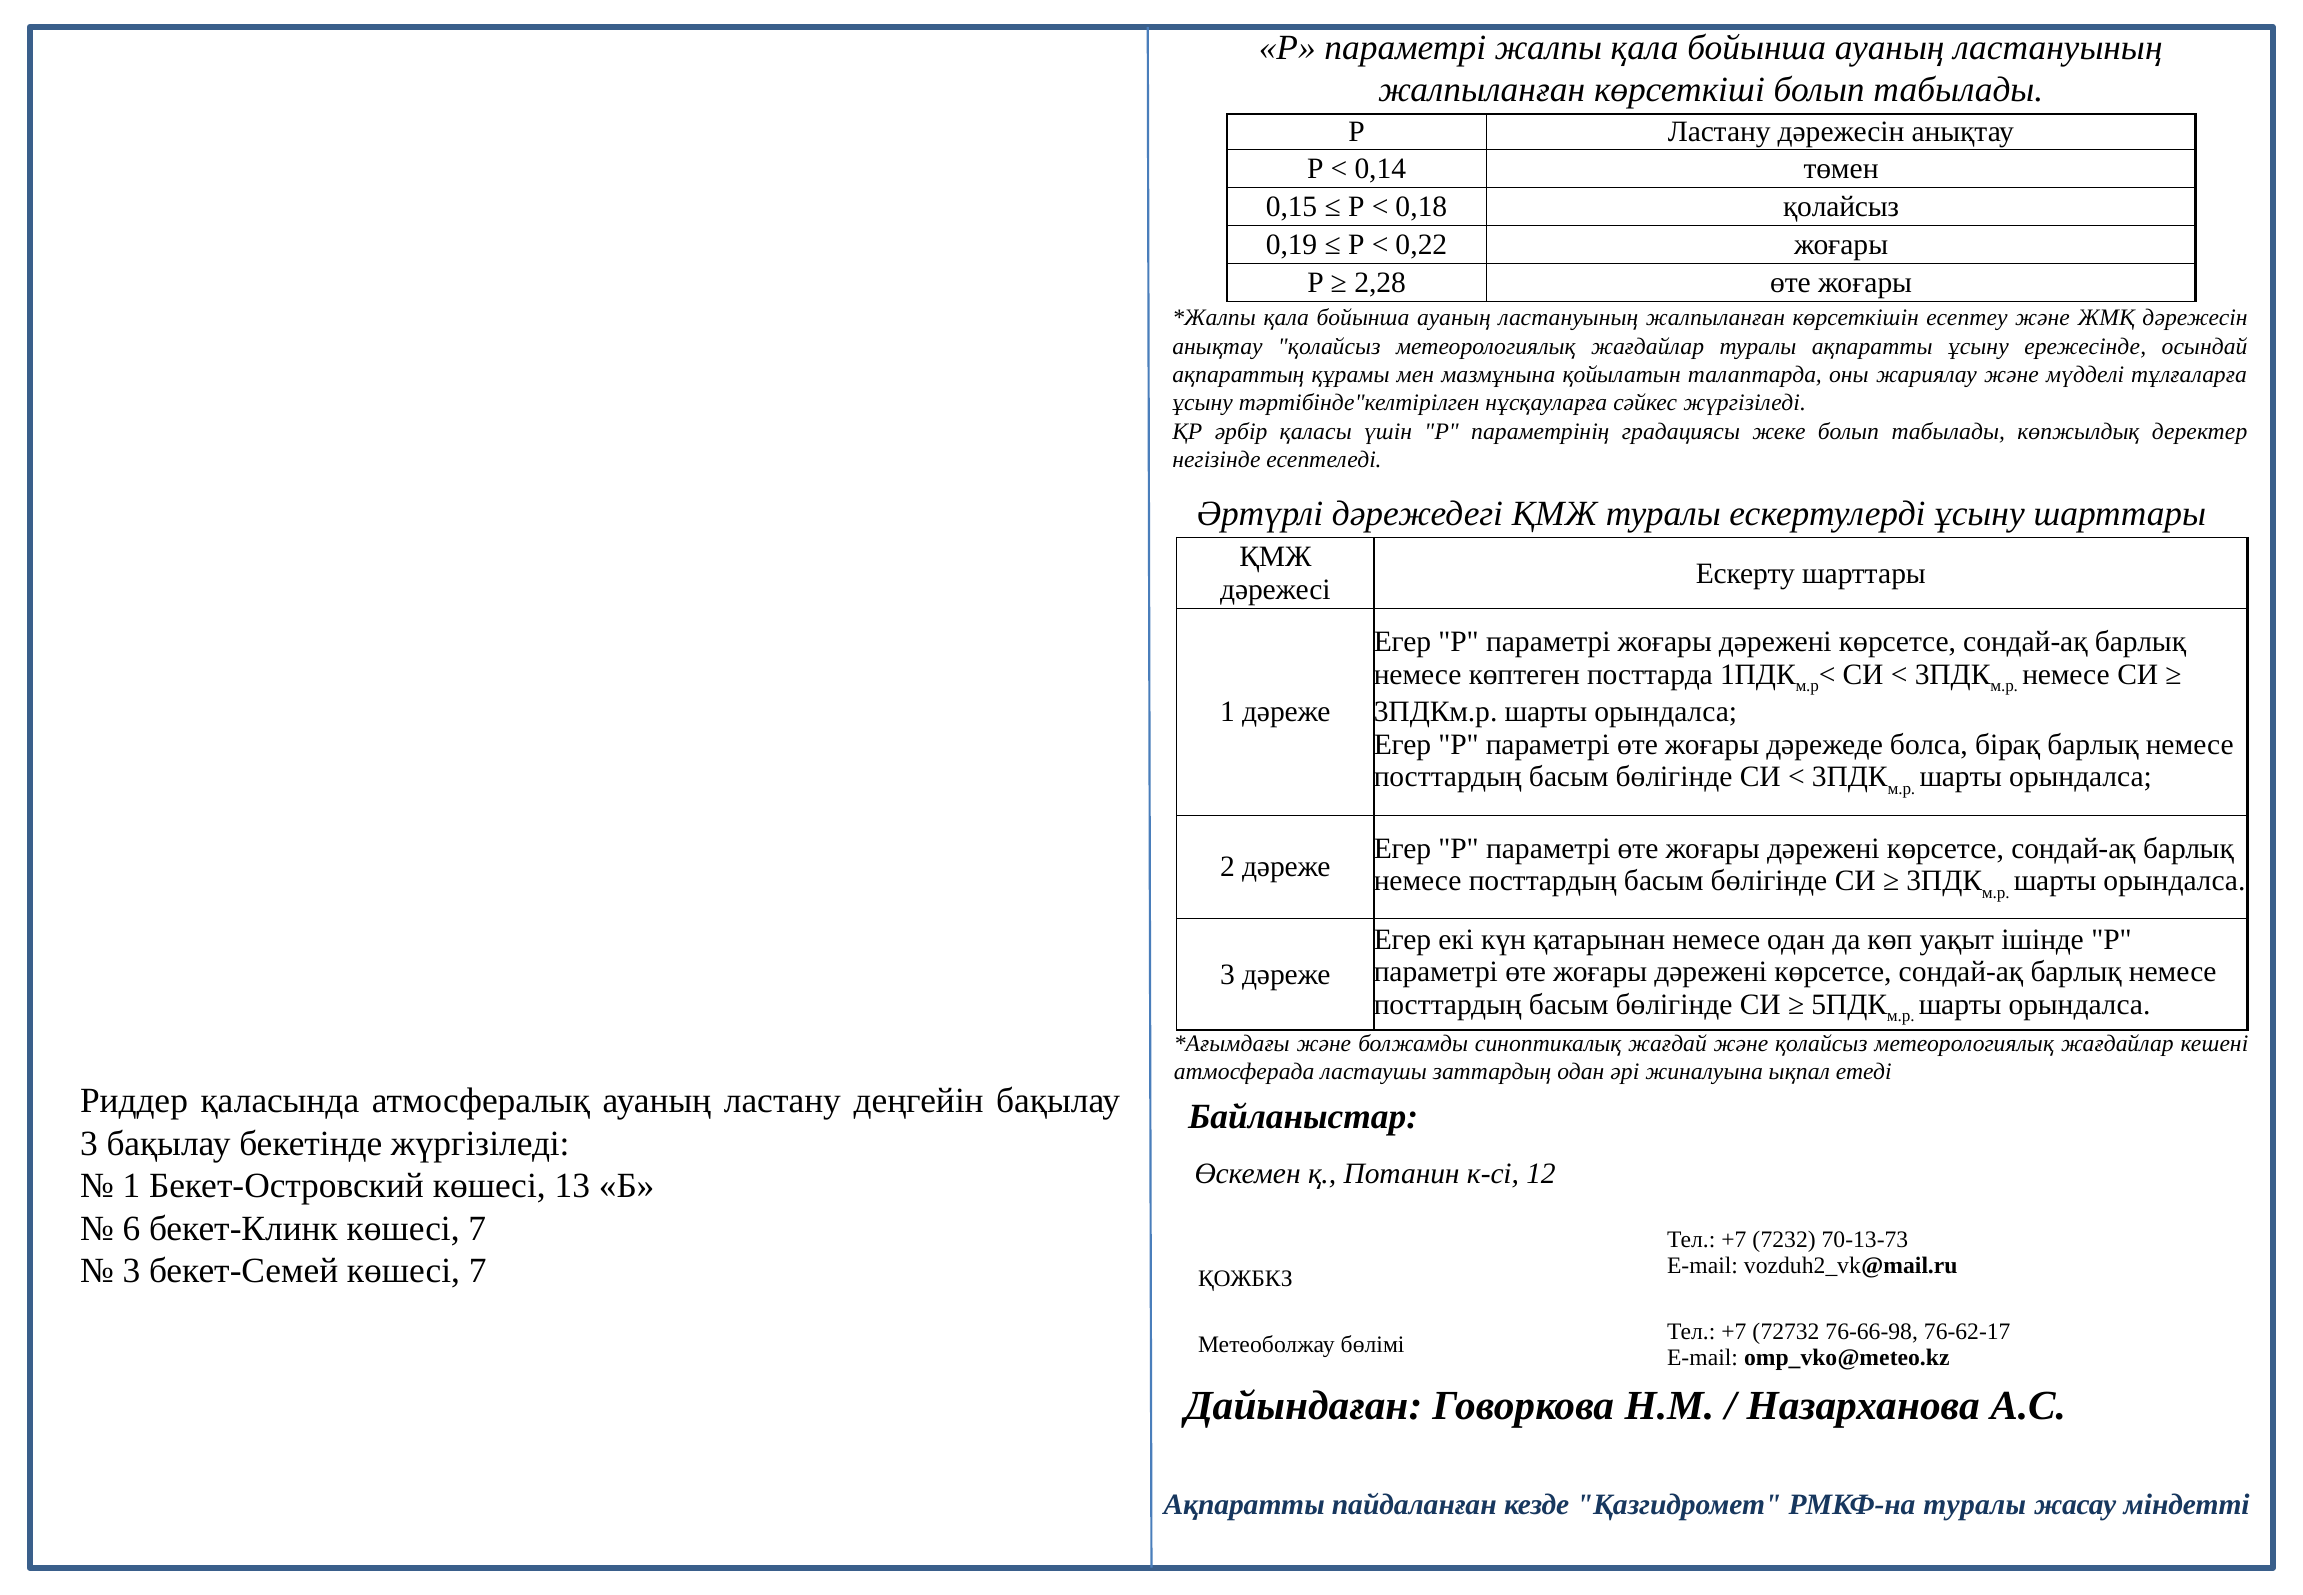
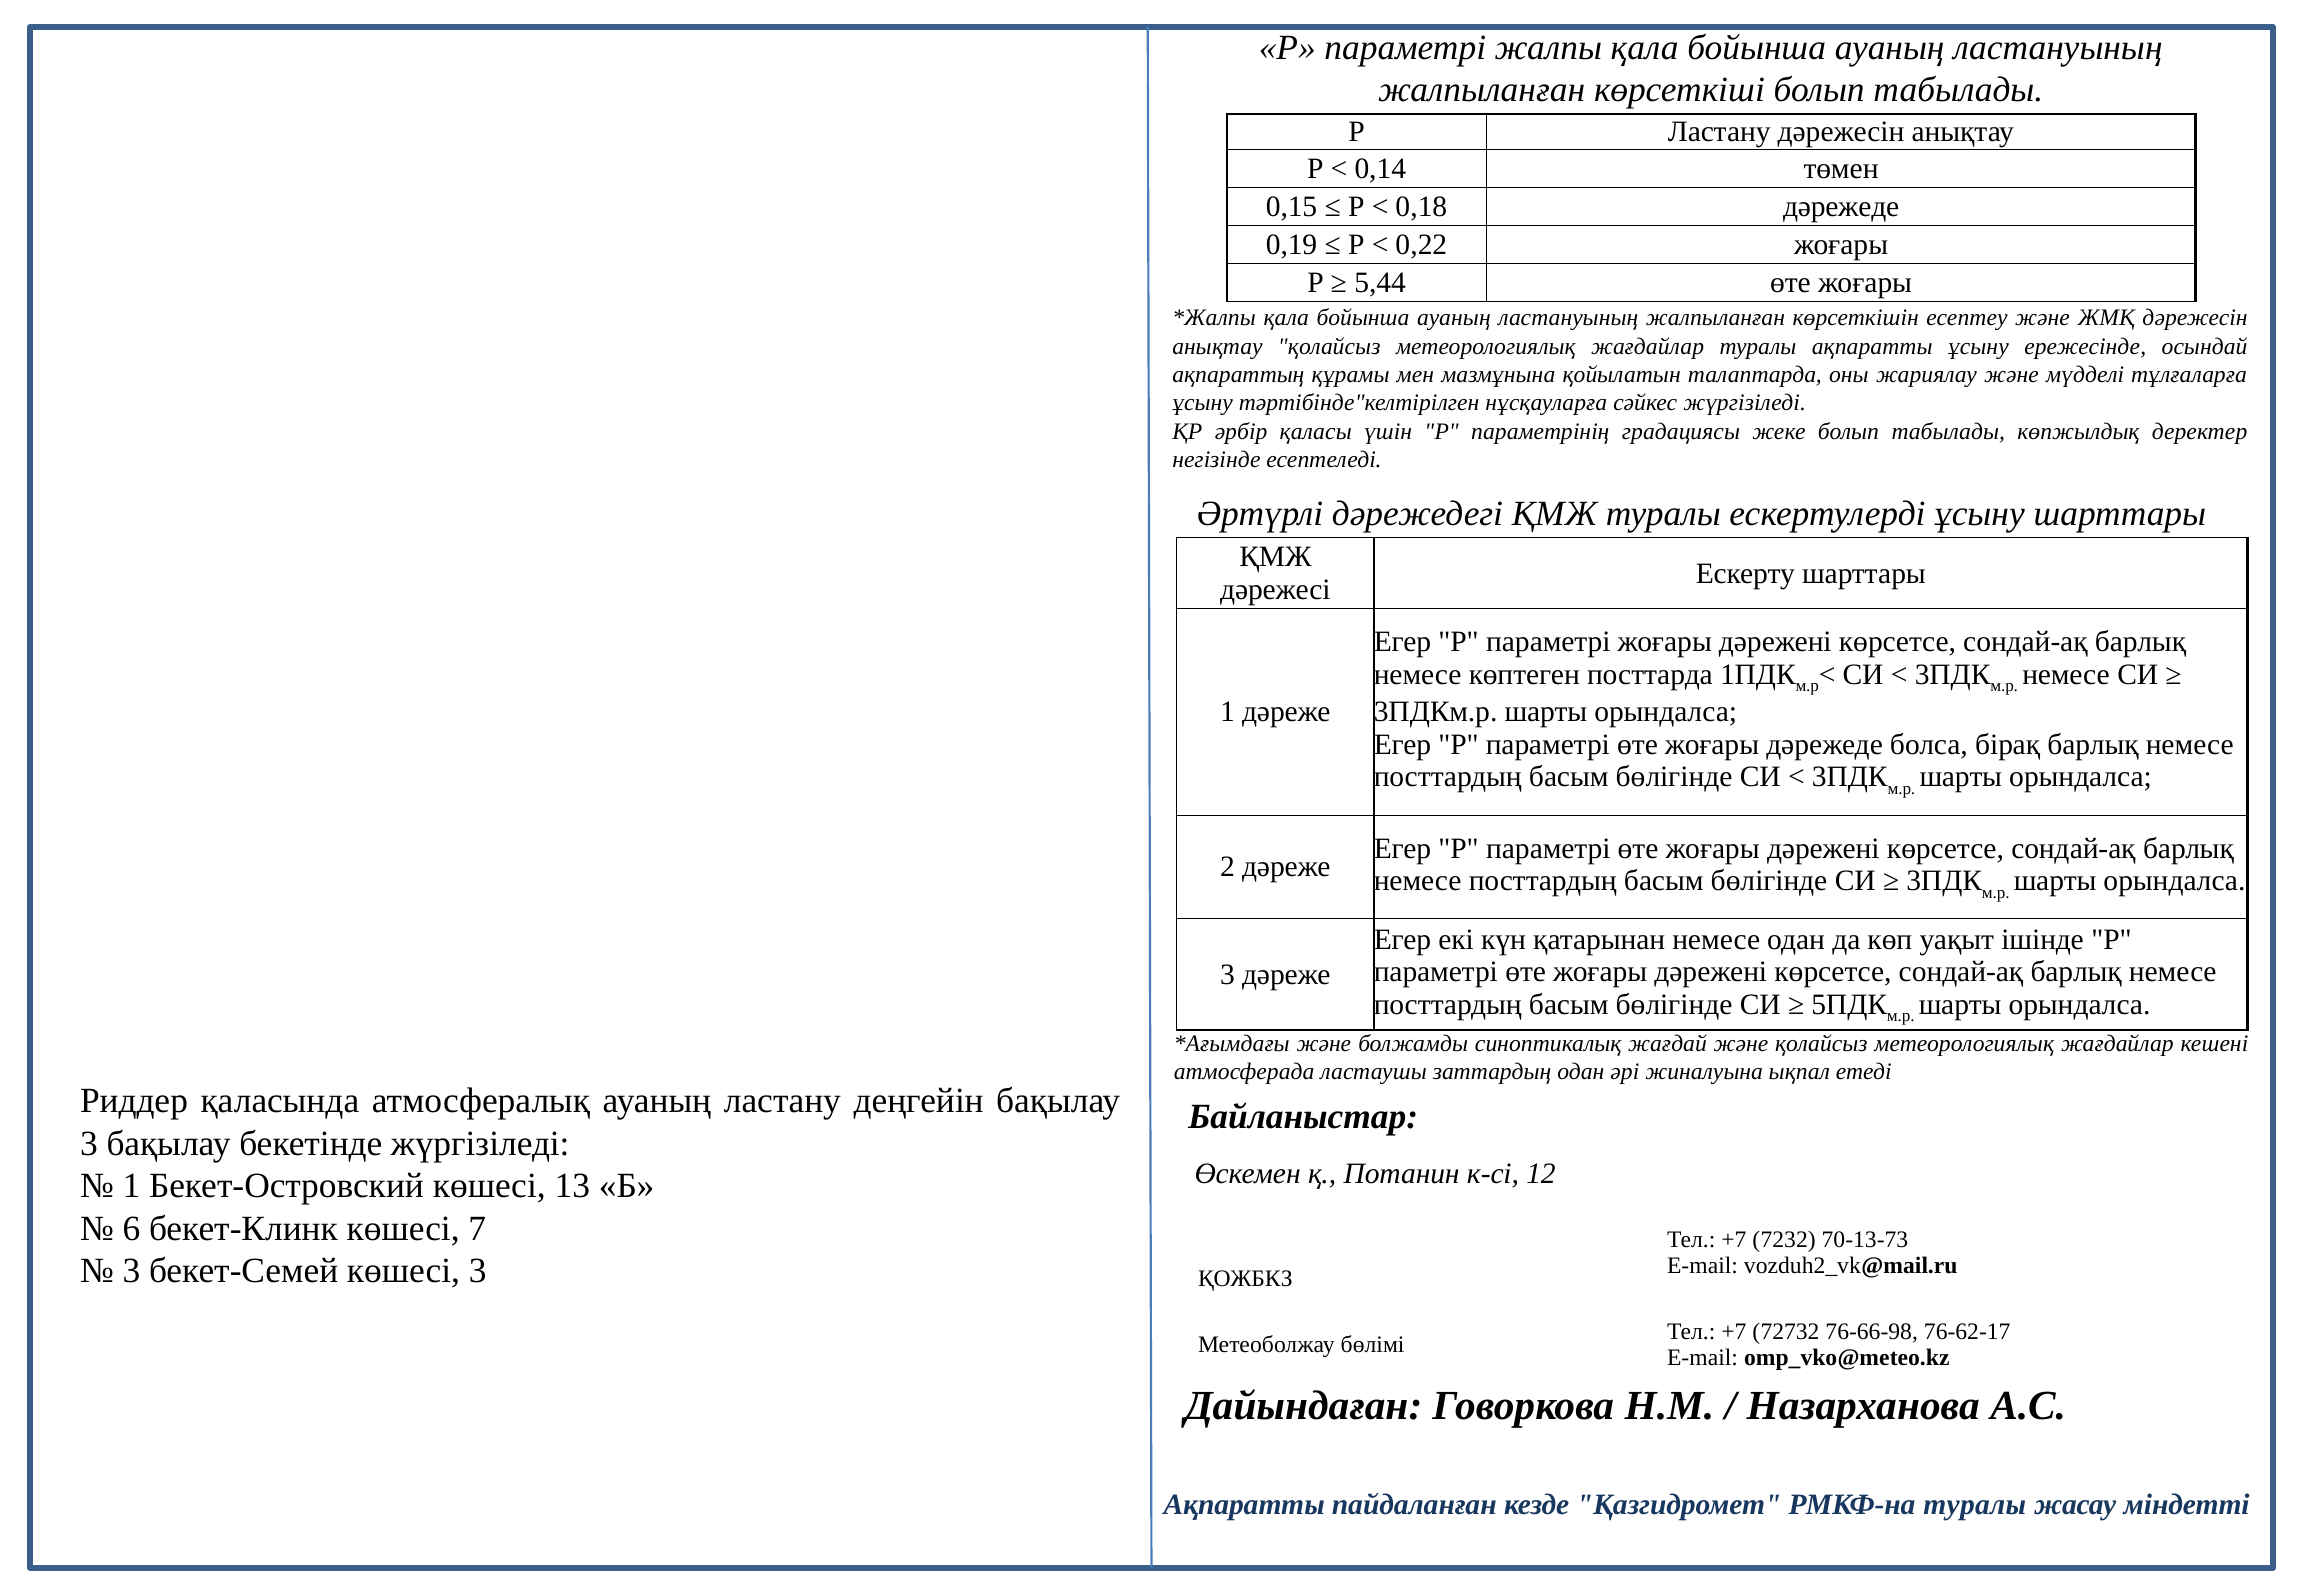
0,18 қолайсыз: қолайсыз -> дәрежеде (1841, 207)
2,28: 2,28 -> 5,44 (1380, 282)
бекет-Семей көшесі 7: 7 -> 3 (478, 1271)
